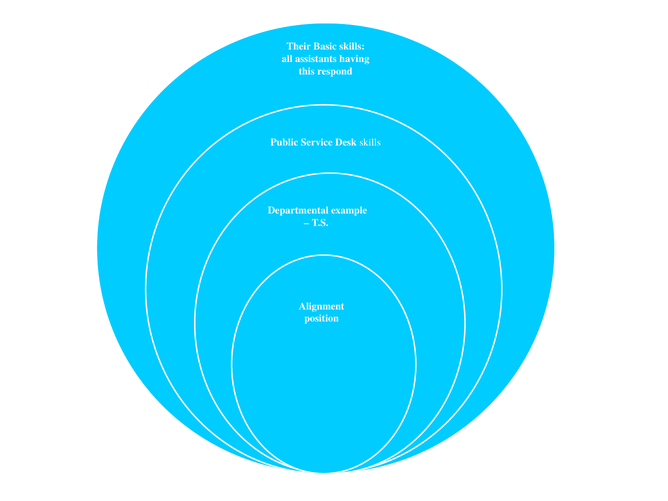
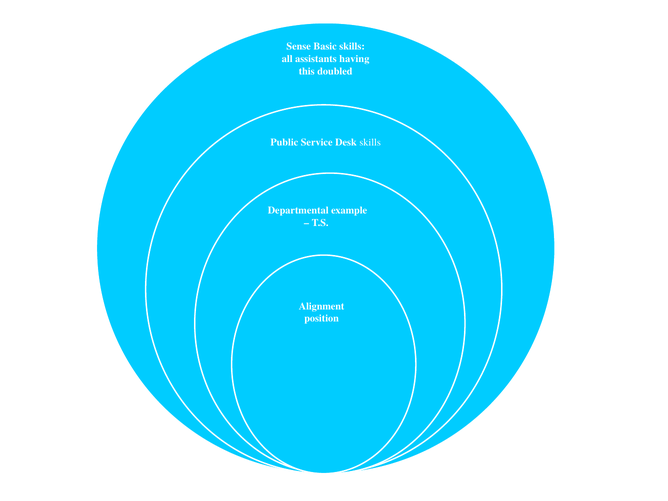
Their: Their -> Sense (299, 47)
respond: respond -> doubled (335, 71)
